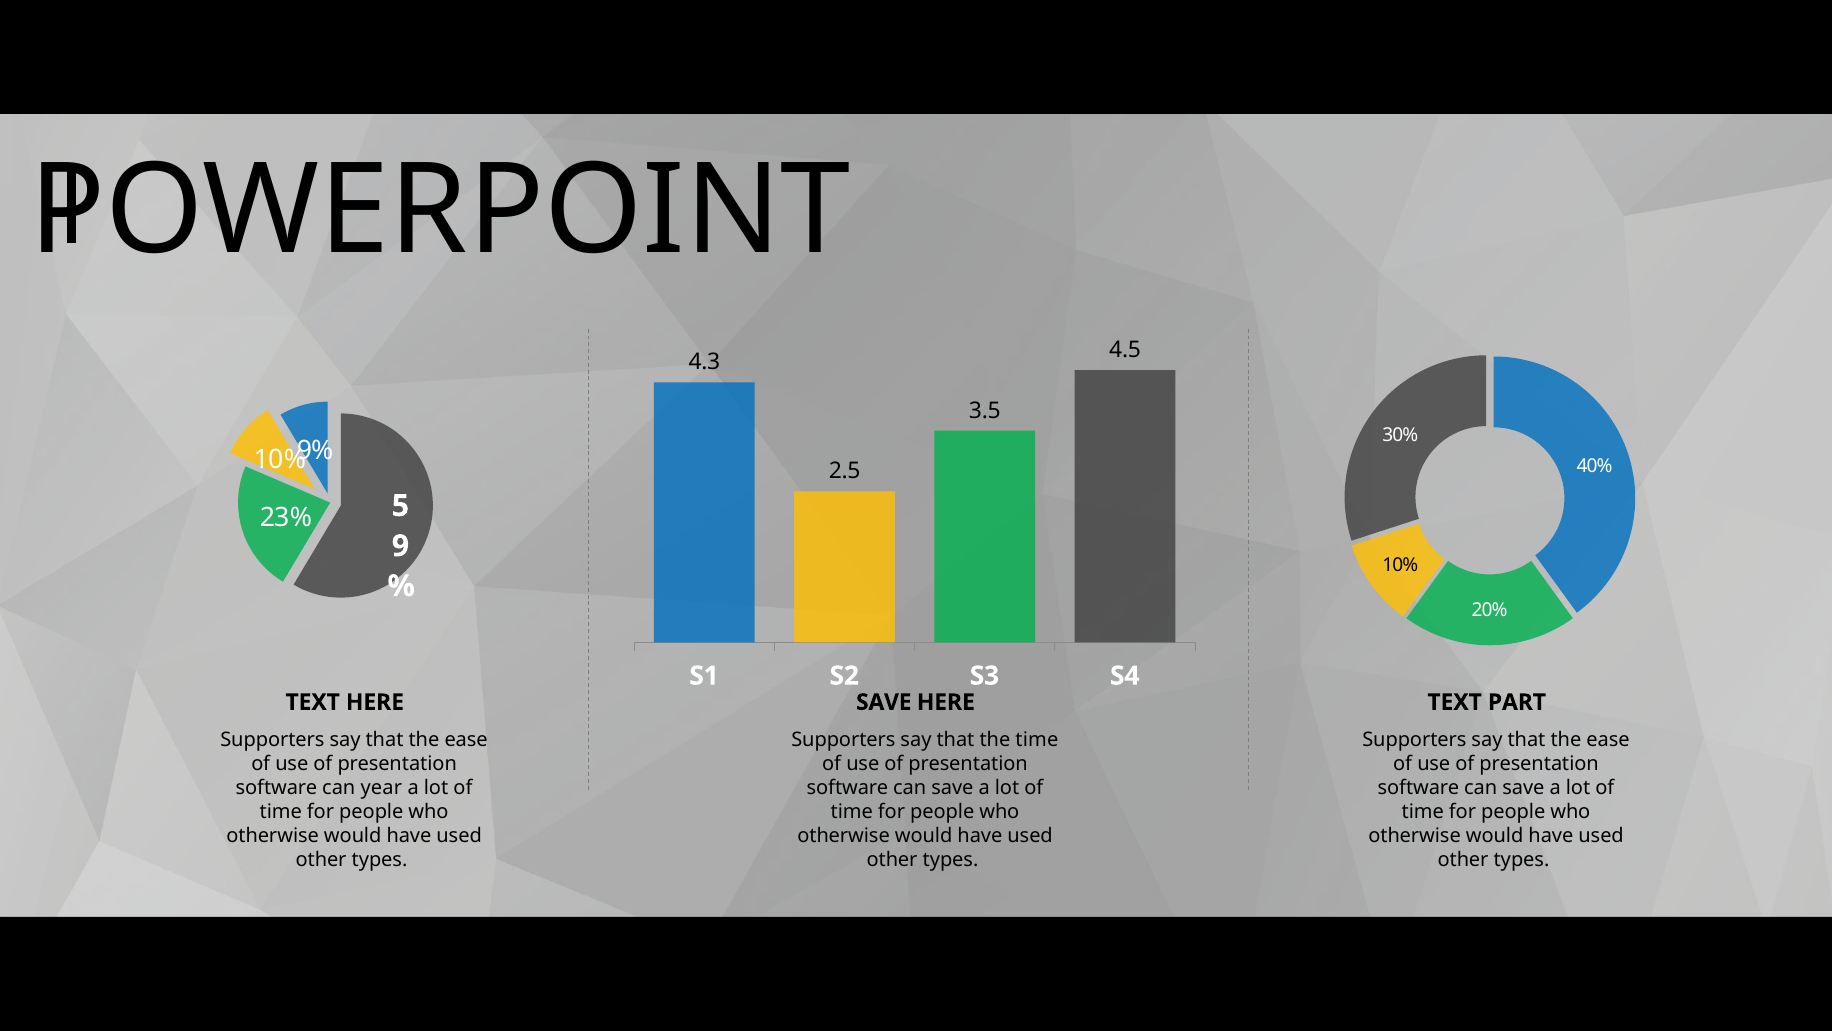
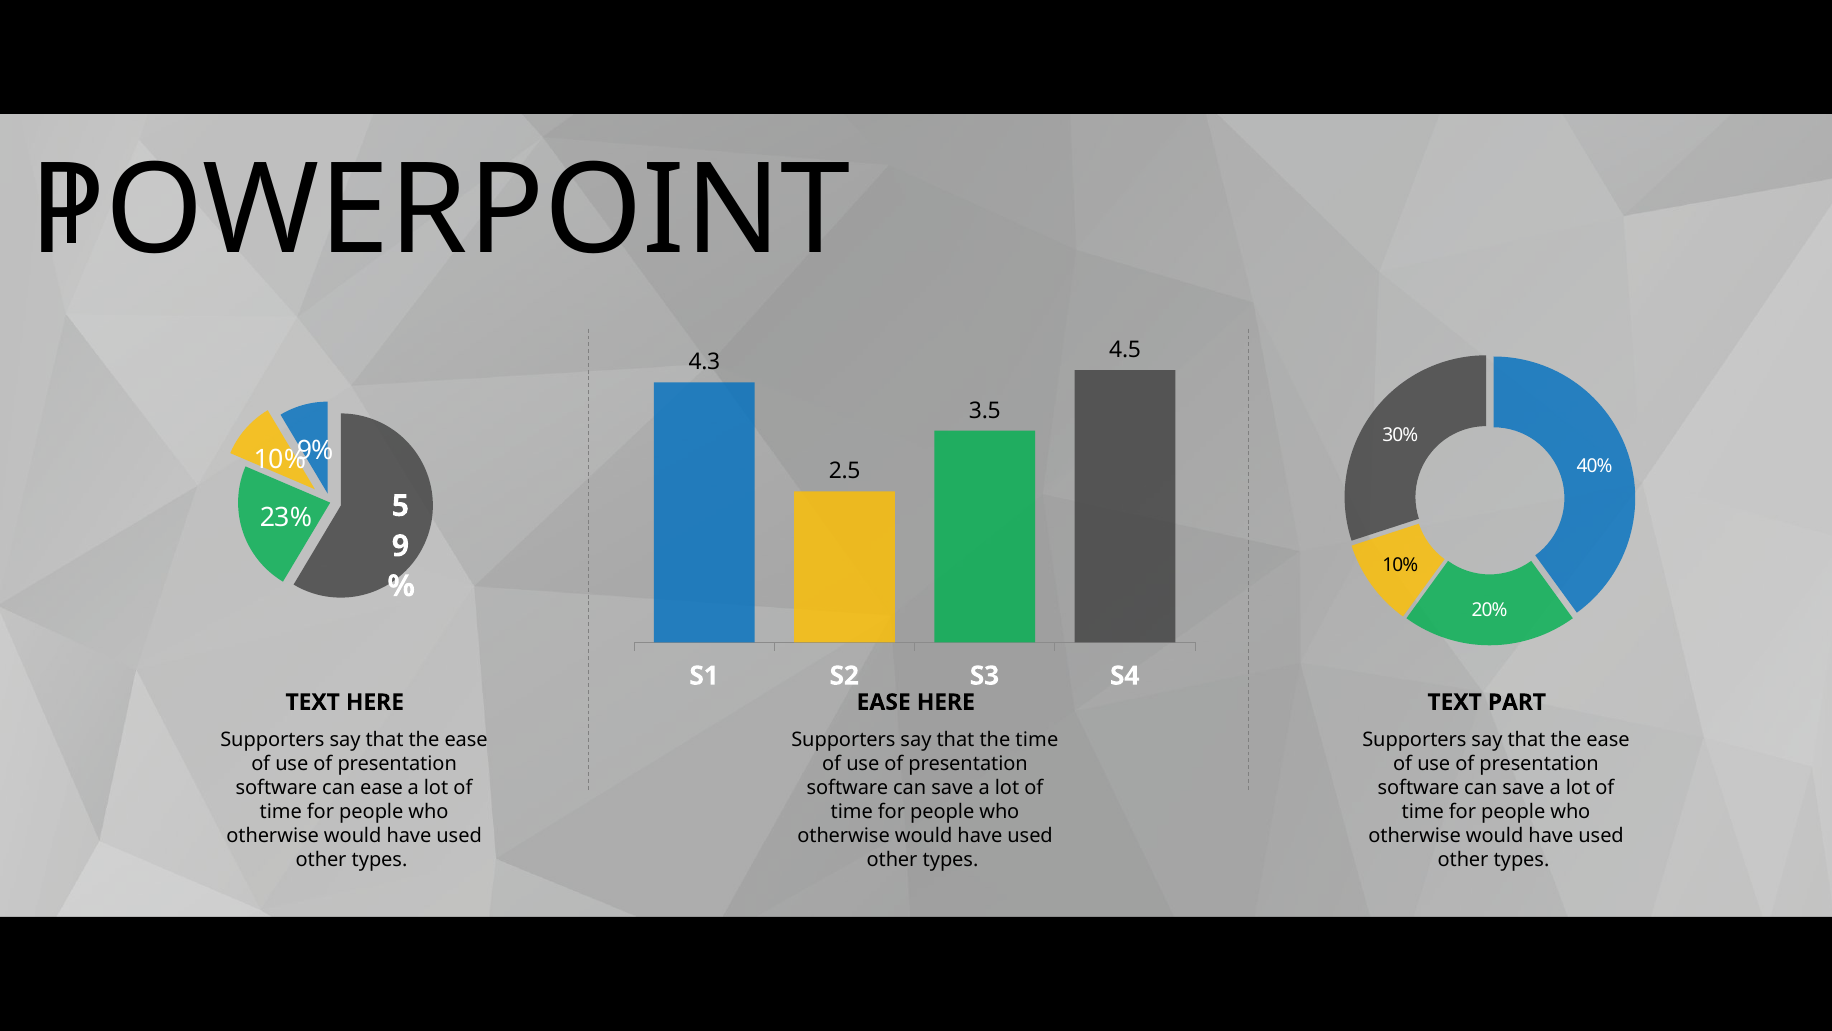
SAVE: SAVE -> EASE (884, 702)
can year: year -> ease (382, 788)
